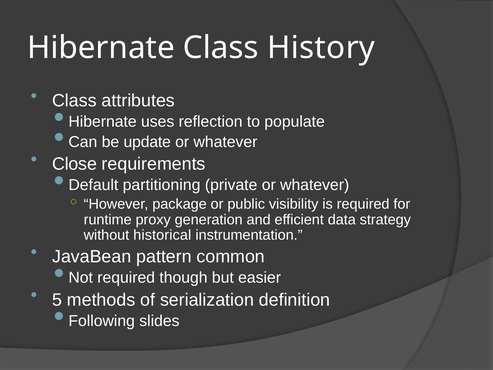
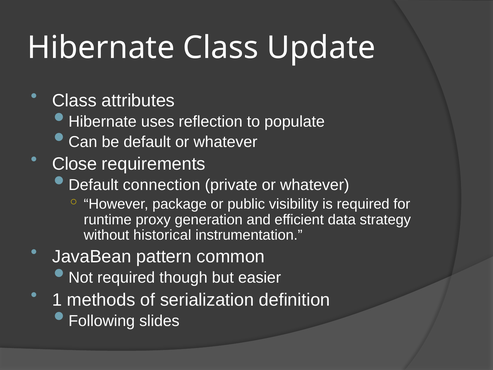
History: History -> Update (321, 48)
be update: update -> default (147, 142)
partitioning: partitioning -> connection (162, 185)
5: 5 -> 1 (57, 300)
